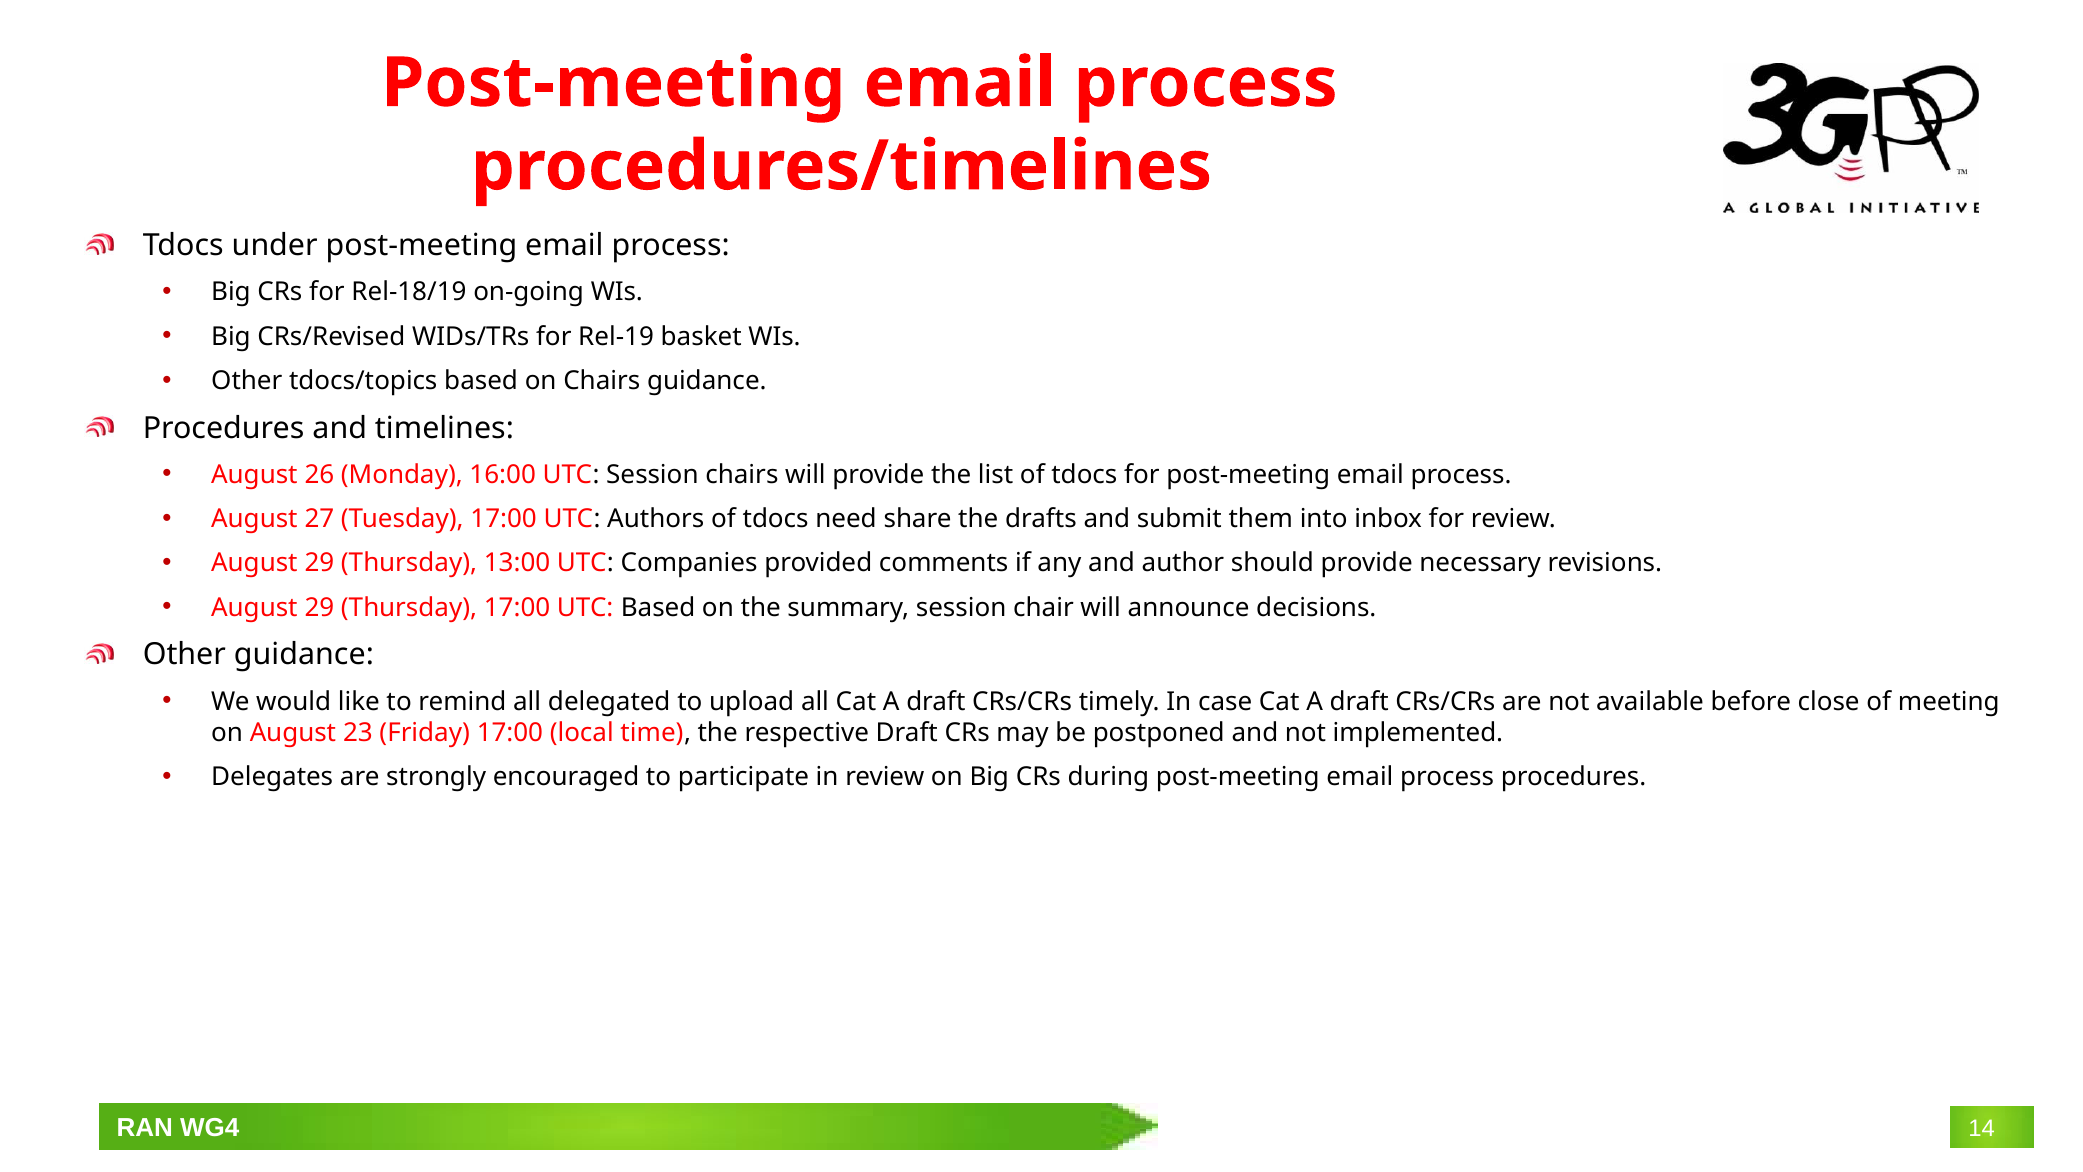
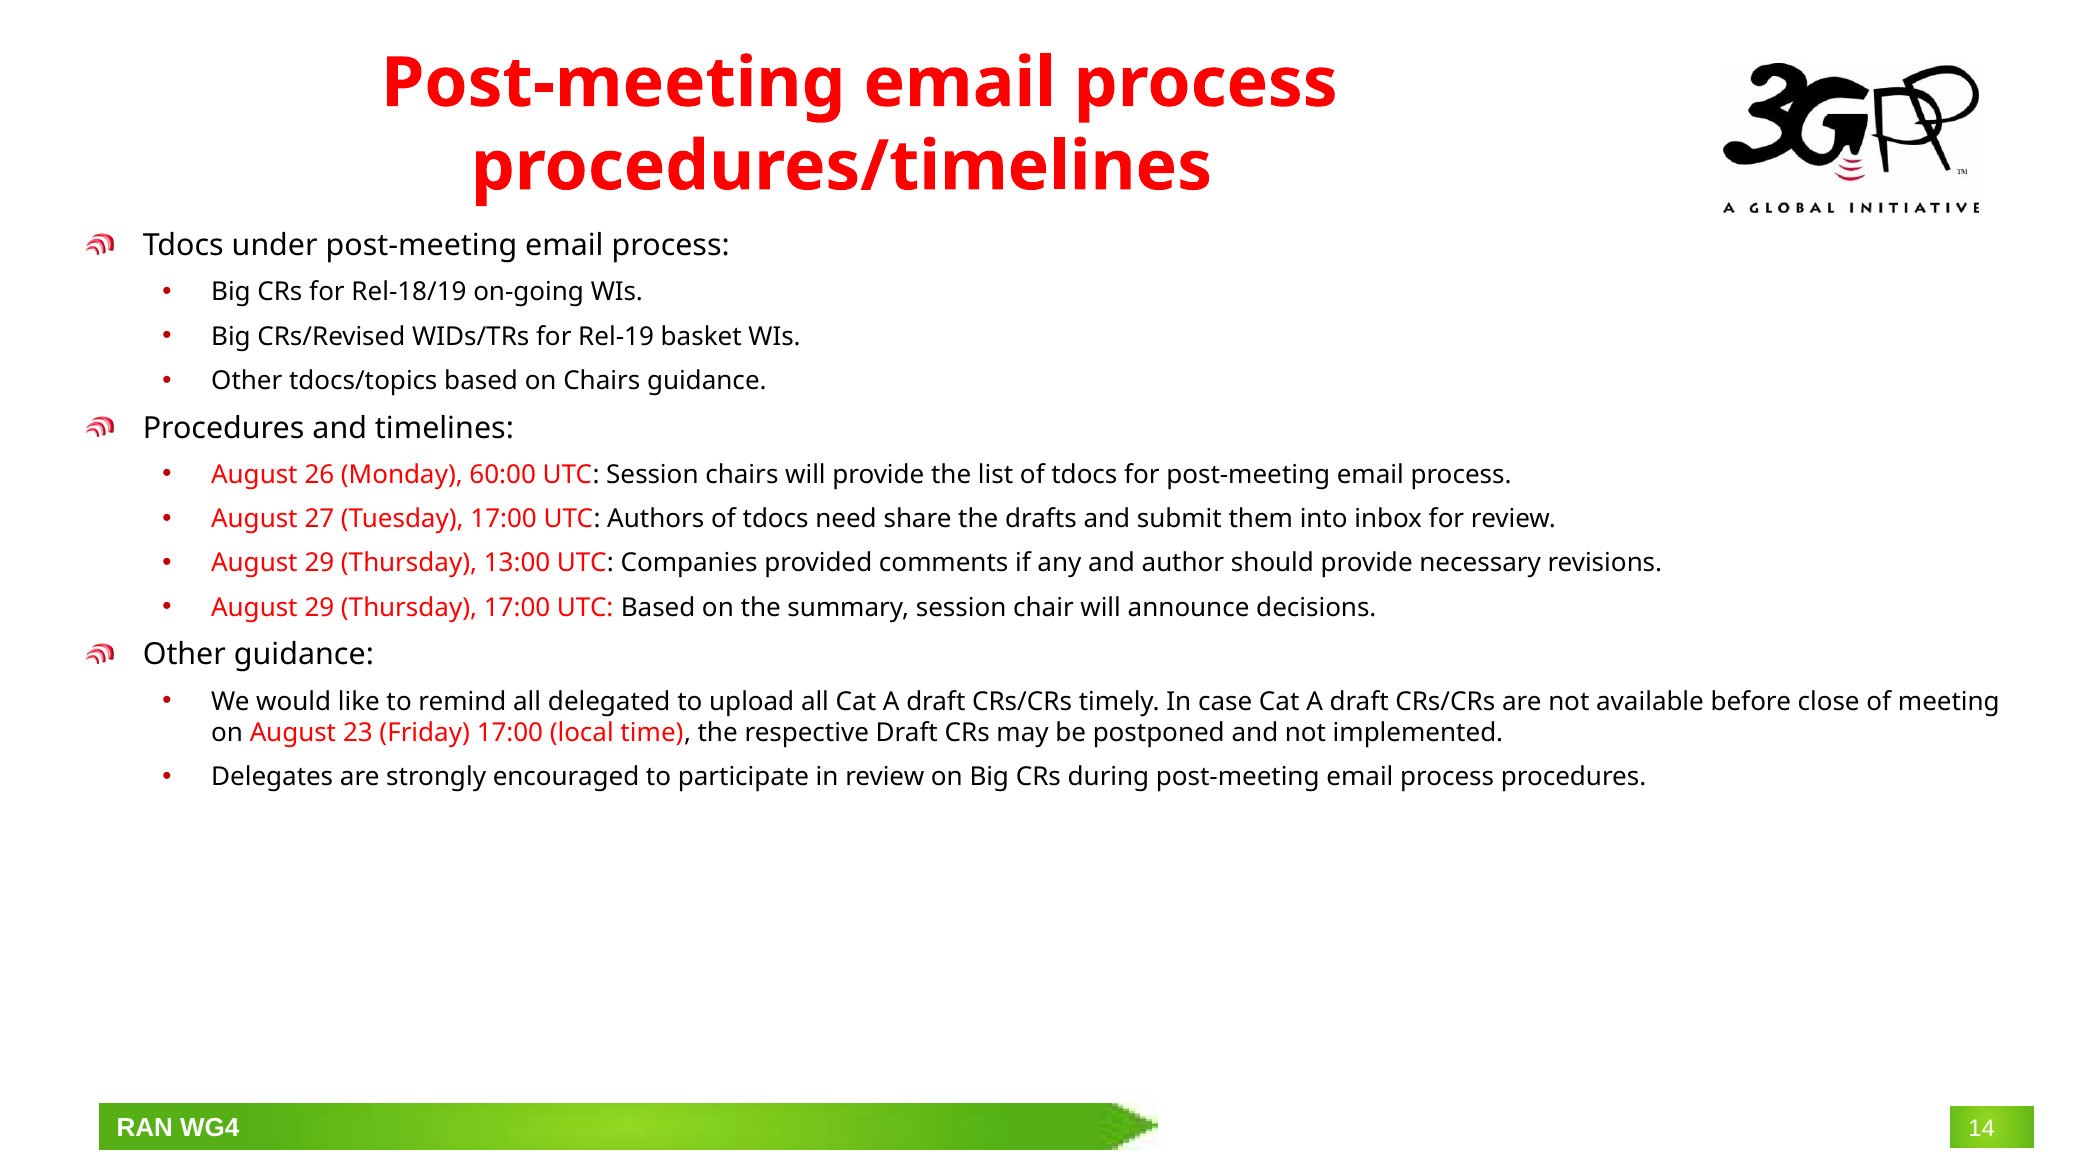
16:00: 16:00 -> 60:00 (503, 475)
